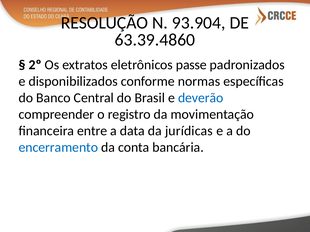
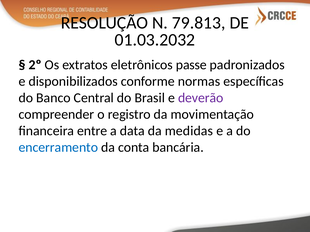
93.904: 93.904 -> 79.813 (199, 23)
63.39.4860: 63.39.4860 -> 01.03.2032 (155, 40)
deverão colour: blue -> purple (201, 98)
jurídicas: jurídicas -> medidas (189, 131)
